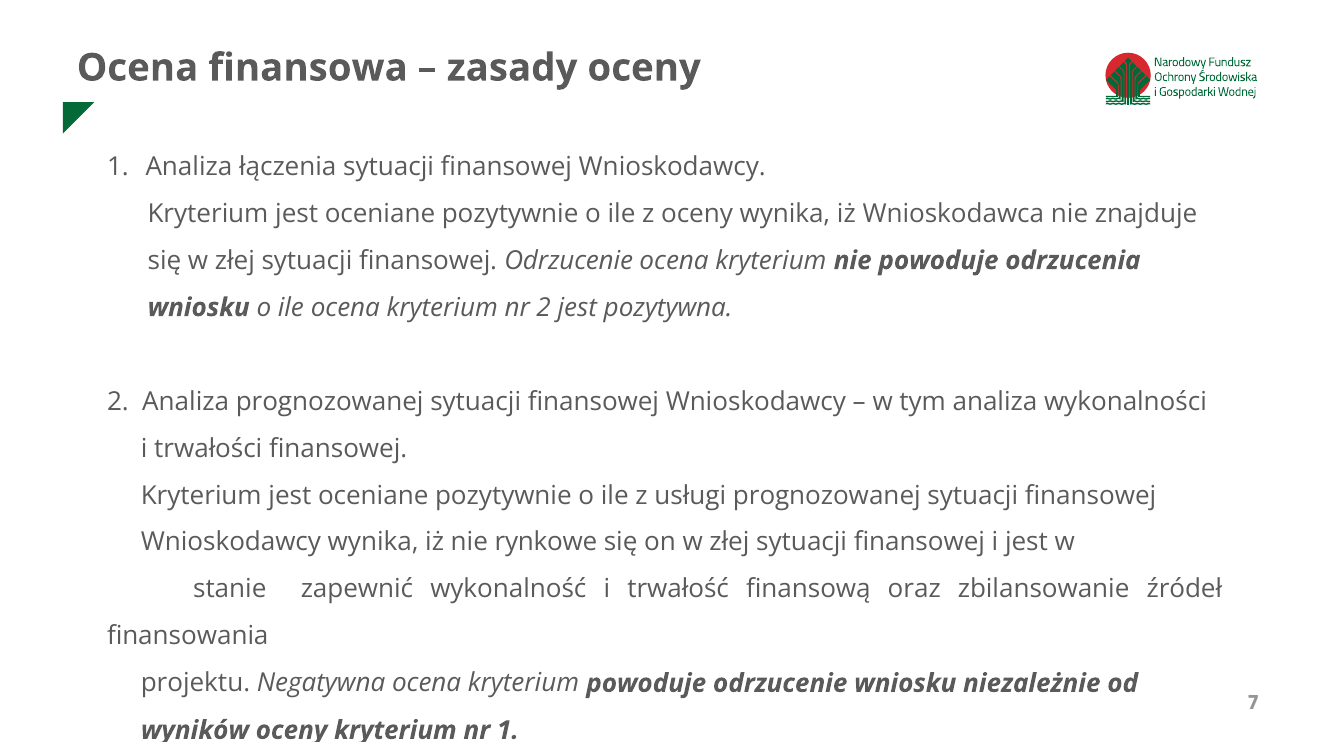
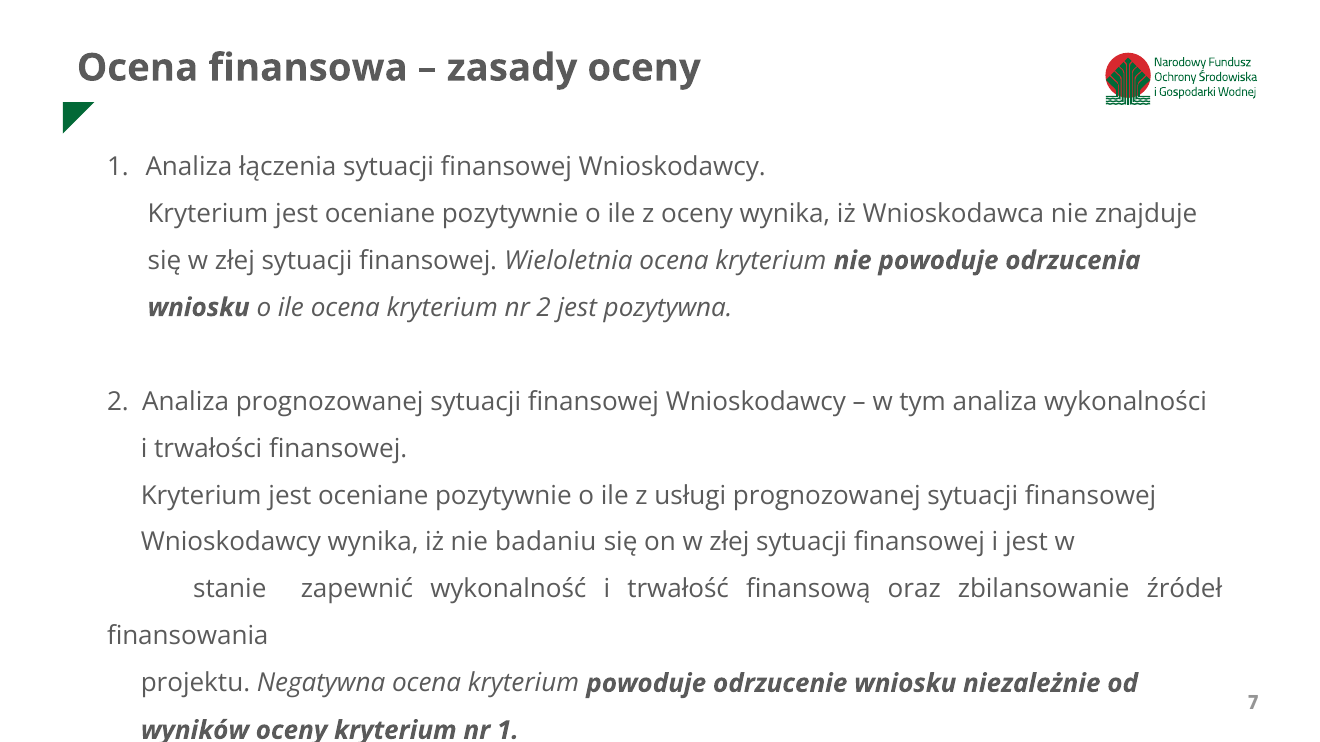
finansowej Odrzucenie: Odrzucenie -> Wieloletnia (569, 261)
rynkowe: rynkowe -> badaniu (546, 543)
